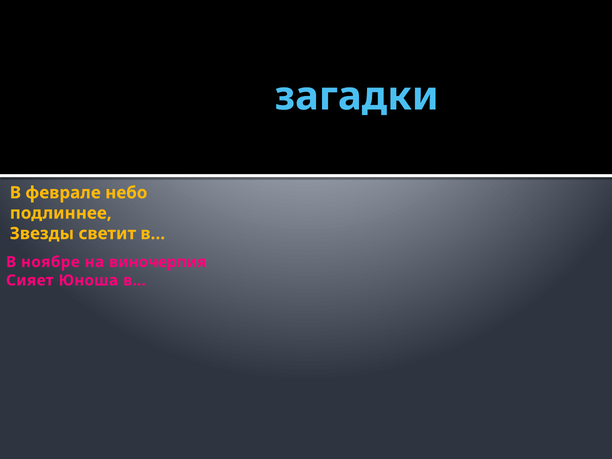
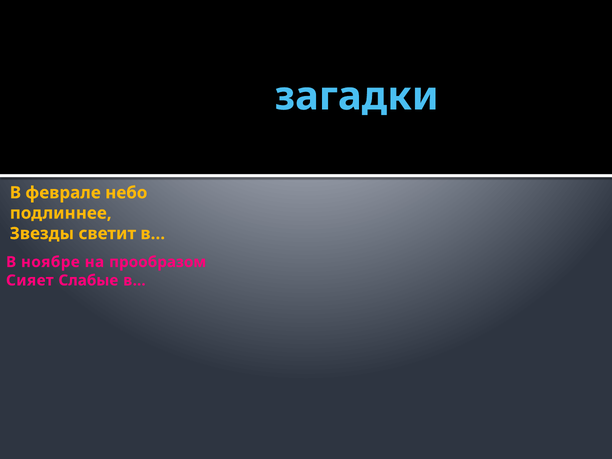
виночерпия: виночерпия -> прообразом (158, 262)
Юноша: Юноша -> Слабые (88, 280)
